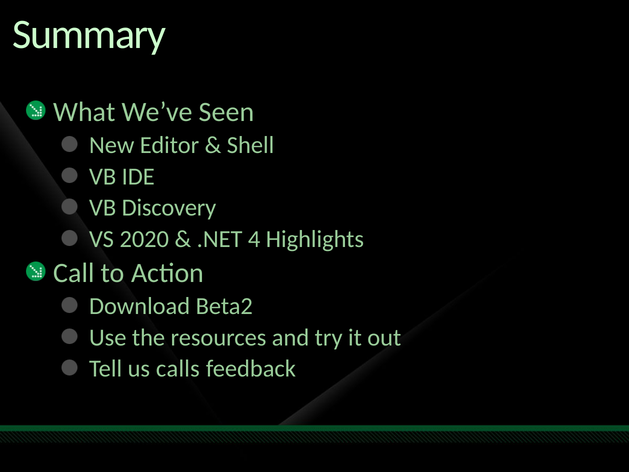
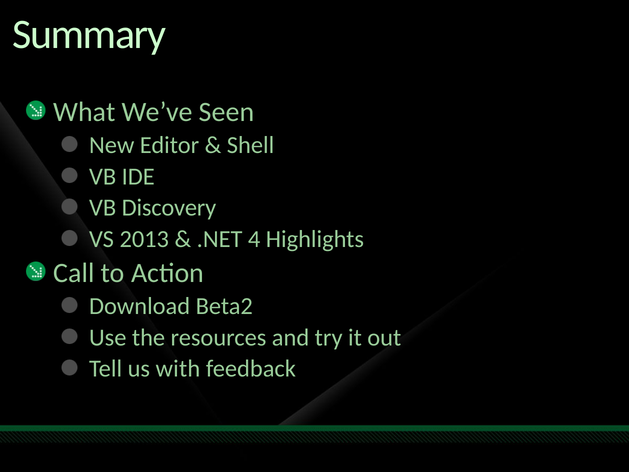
2020: 2020 -> 2013 (144, 239)
calls: calls -> with (178, 369)
